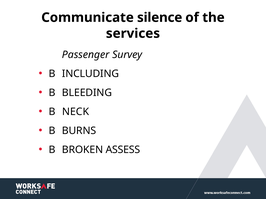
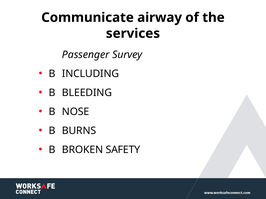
silence: silence -> airway (160, 18)
NECK: NECK -> NOSE (76, 112)
ASSESS: ASSESS -> SAFETY (123, 150)
